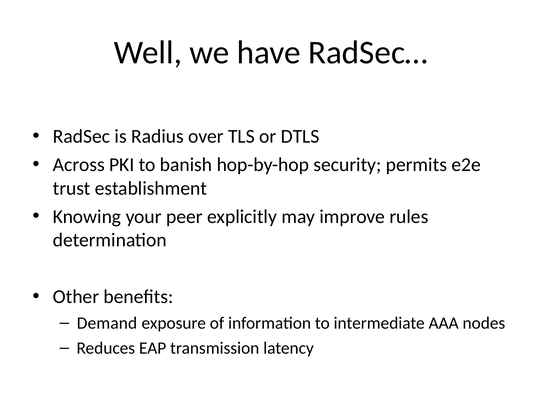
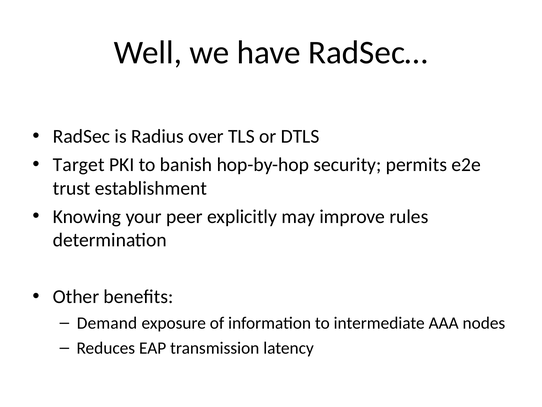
Across: Across -> Target (79, 165)
